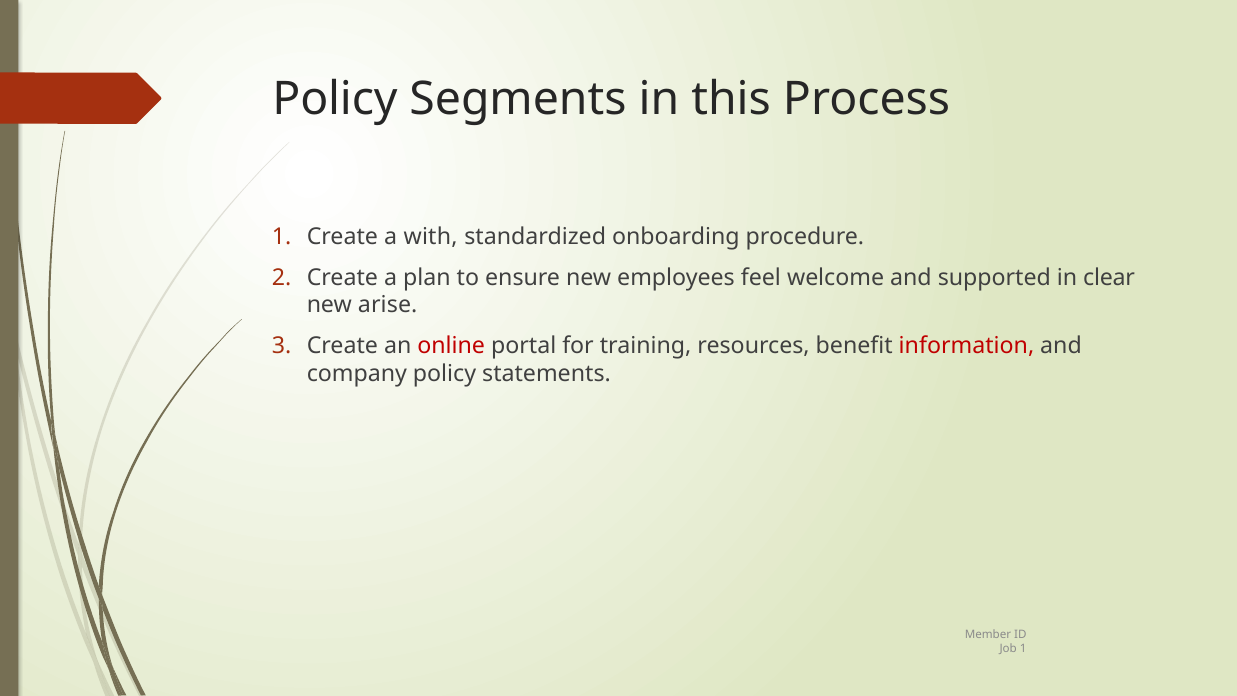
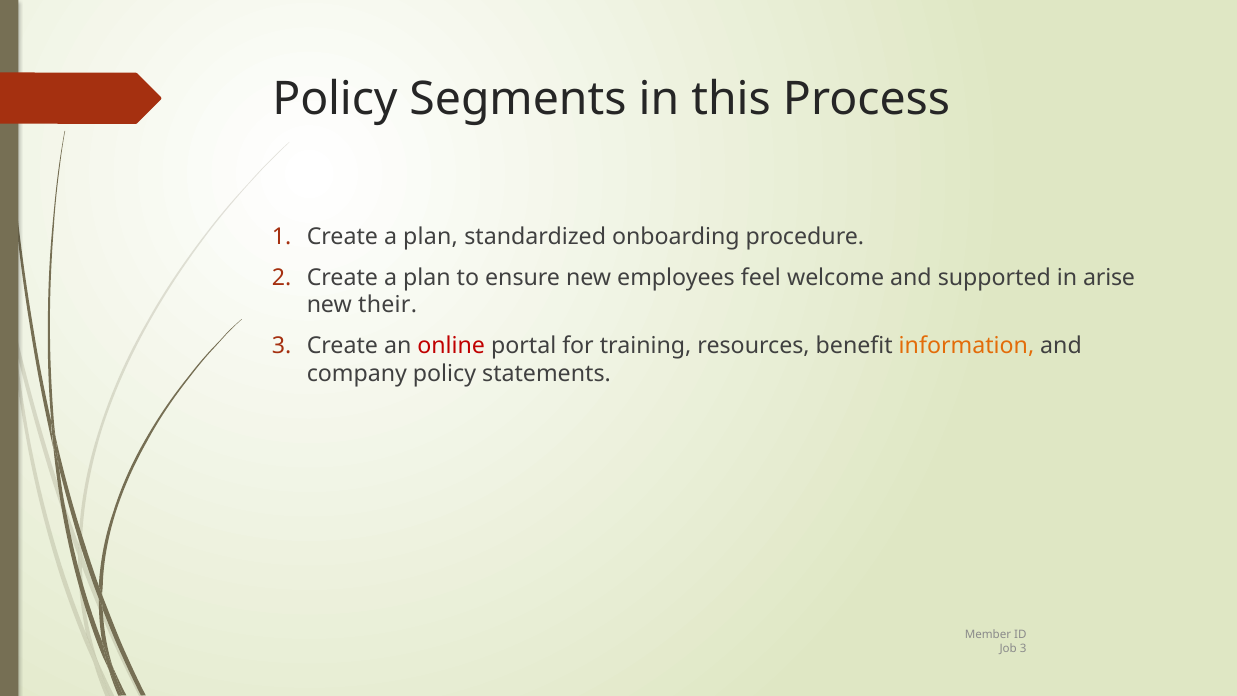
with: with -> plan (431, 237)
clear: clear -> arise (1109, 277)
arise: arise -> their (388, 305)
information colour: red -> orange (966, 346)
Job 1: 1 -> 3 (1023, 649)
